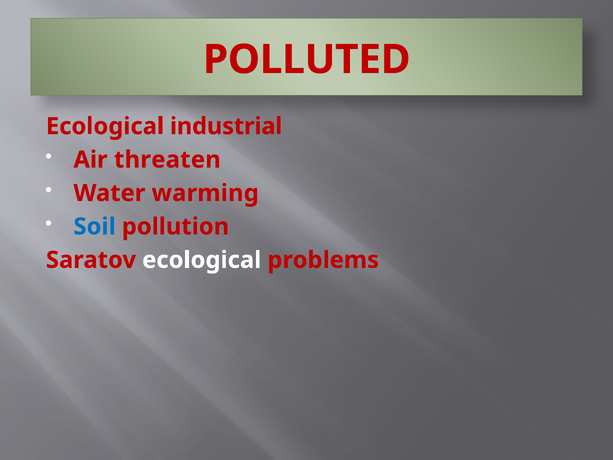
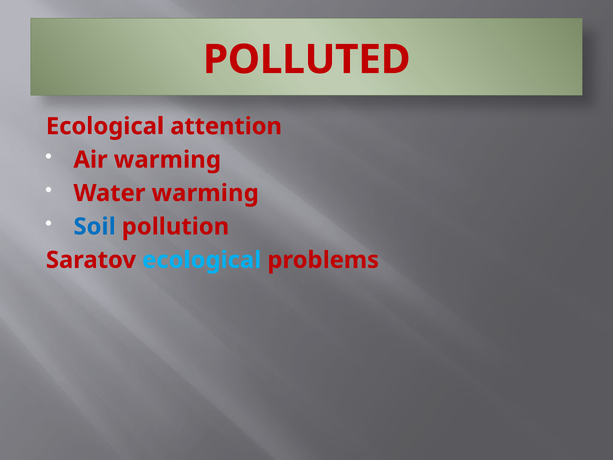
industrial: industrial -> attention (226, 126)
Air threaten: threaten -> warming (167, 160)
ecological colour: white -> light blue (202, 260)
